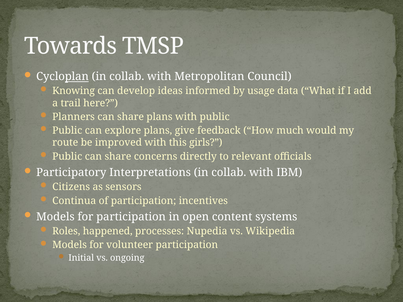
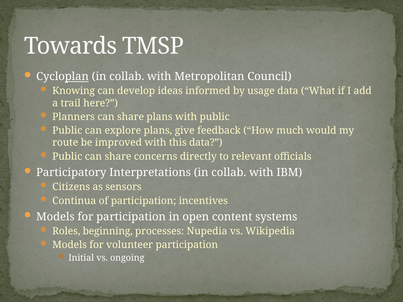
this girls: girls -> data (206, 143)
happened: happened -> beginning (108, 231)
